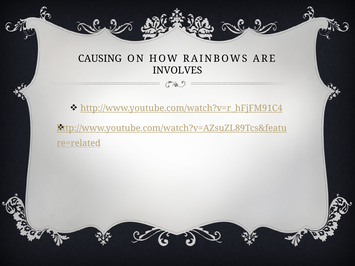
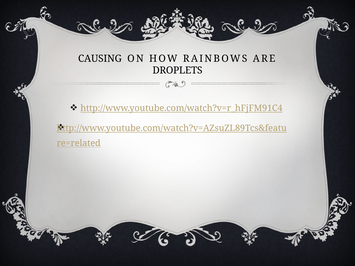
INVOLVES: INVOLVES -> DROPLETS (178, 70)
